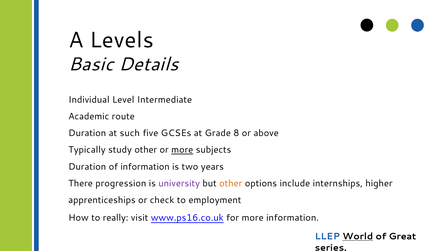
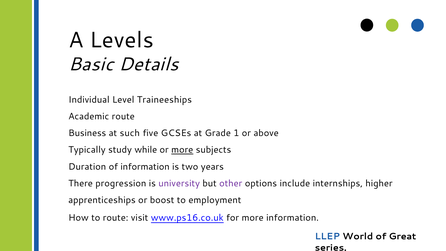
Intermediate: Intermediate -> Traineeships (164, 100)
Duration: Duration -> Business (87, 133)
8: 8 -> 1 (236, 133)
study other: other -> while (146, 150)
other colour: orange -> purple (231, 183)
check: check -> boost (162, 200)
to really: really -> route (116, 218)
World underline: present -> none (358, 236)
